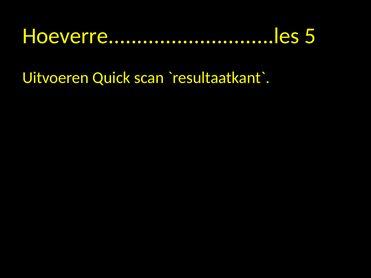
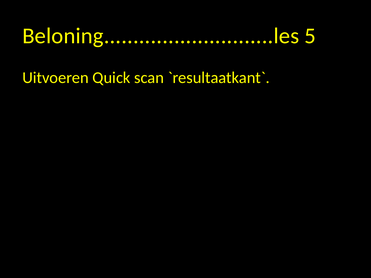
Hoeverre.............................les: Hoeverre.............................les -> Beloning.............................les (161, 36)
